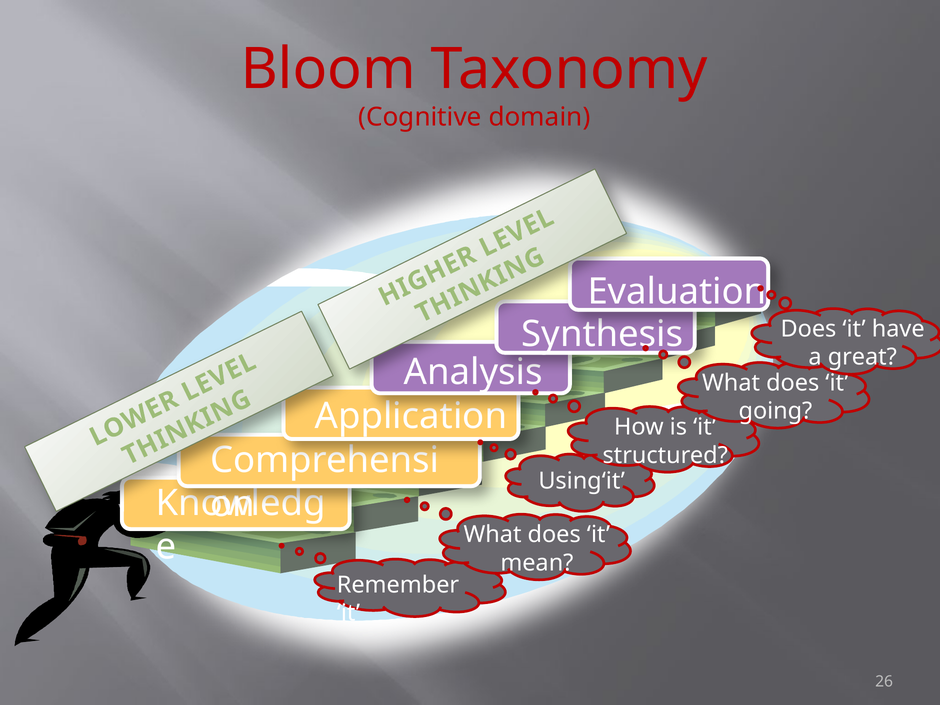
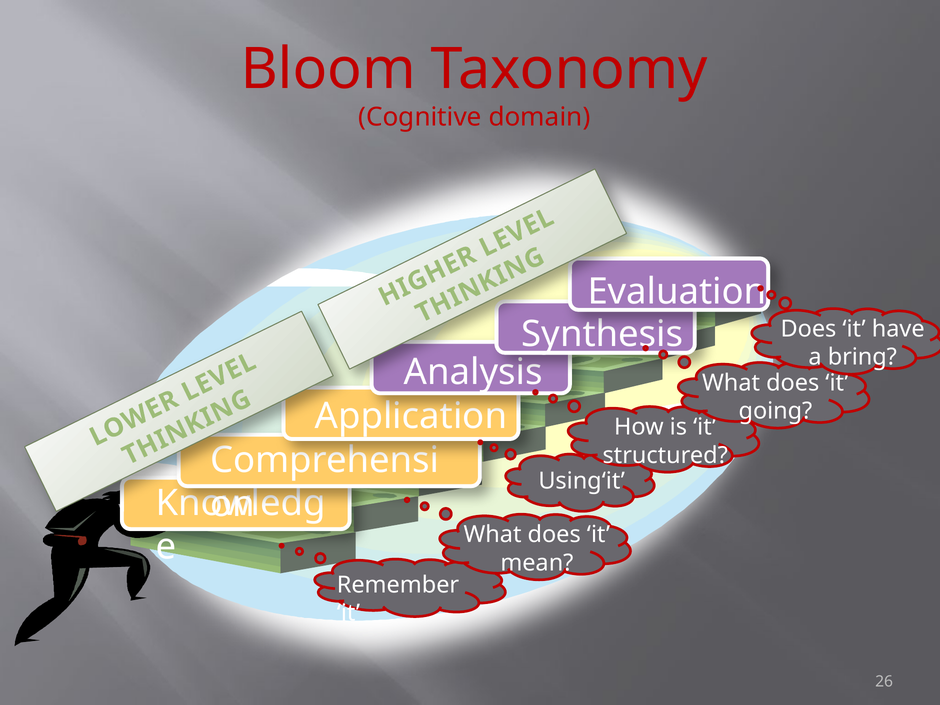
great: great -> bring (862, 357)
